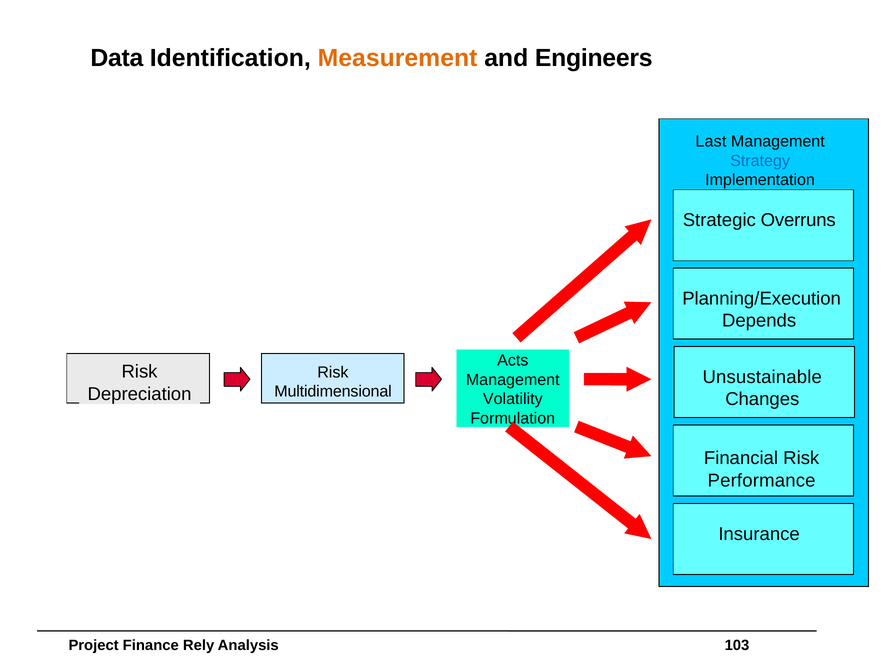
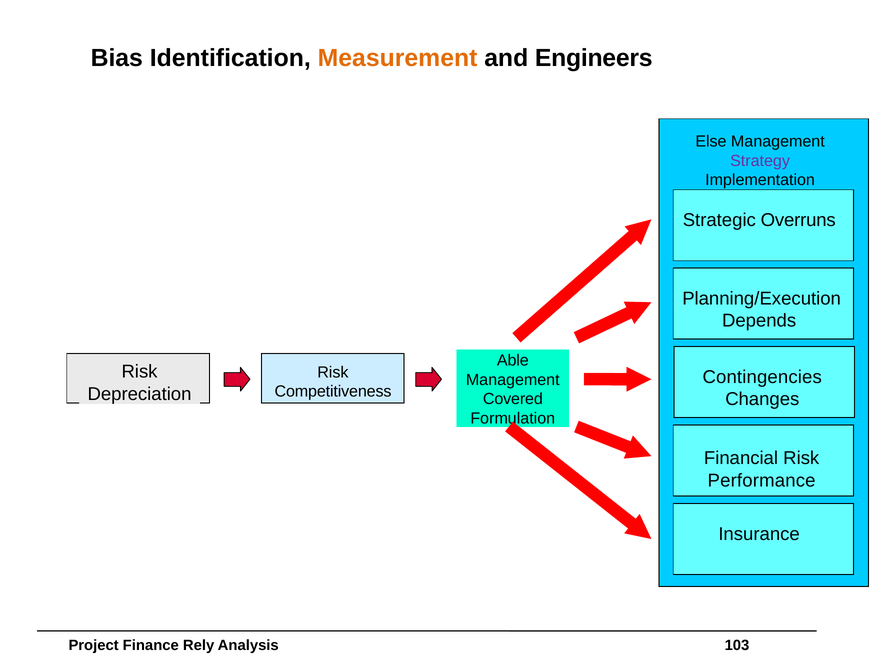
Data: Data -> Bias (117, 58)
Last: Last -> Else (711, 141)
Strategy colour: blue -> purple (760, 161)
Acts: Acts -> Able (513, 361)
Unsustainable: Unsustainable -> Contingencies (762, 377)
Multidimensional: Multidimensional -> Competitiveness (333, 392)
Volatility: Volatility -> Covered (513, 399)
